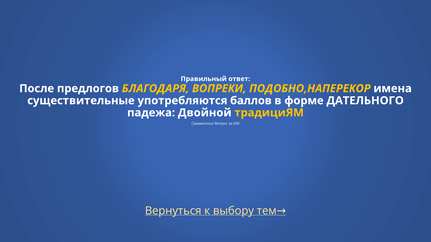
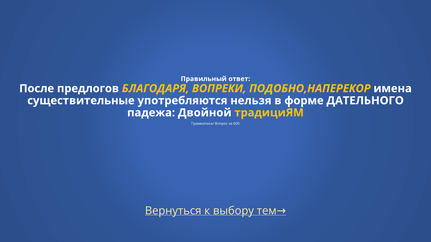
баллов: баллов -> нельзя (251, 101)
